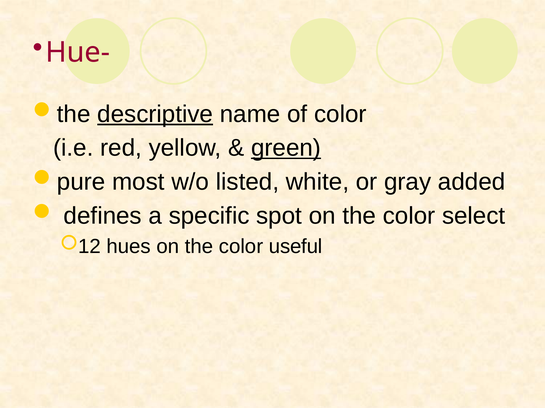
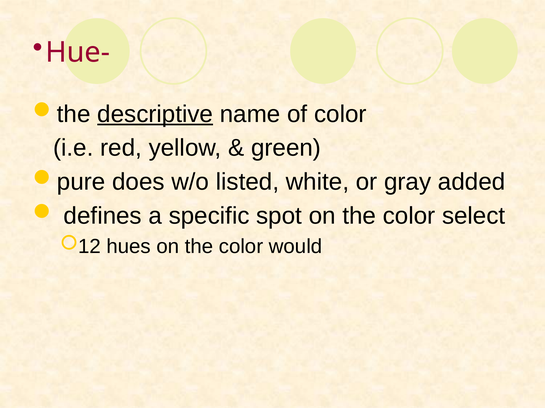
green underline: present -> none (286, 148)
most: most -> does (138, 182)
useful: useful -> would (296, 247)
